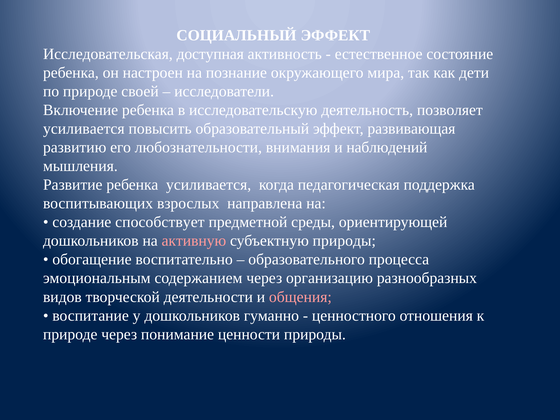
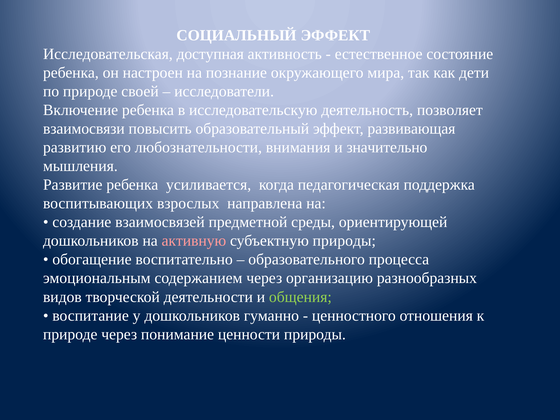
усиливается: усиливается -> взаимосвязи (84, 129)
наблюдений: наблюдений -> значительно (387, 147)
способствует: способствует -> взаимосвязей (160, 222)
общения colour: pink -> light green (300, 297)
